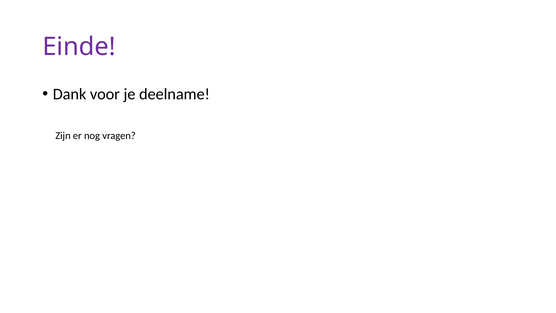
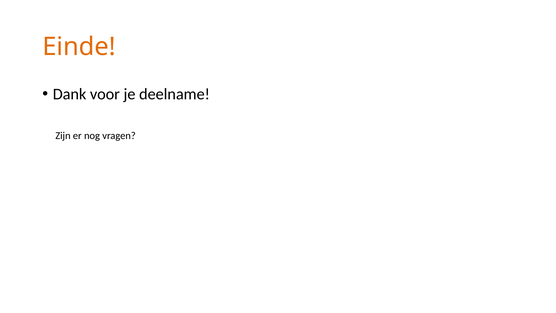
Einde colour: purple -> orange (79, 47)
